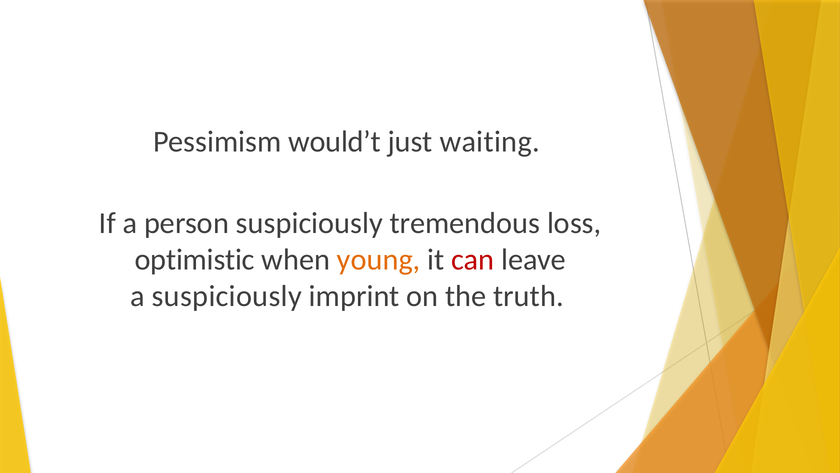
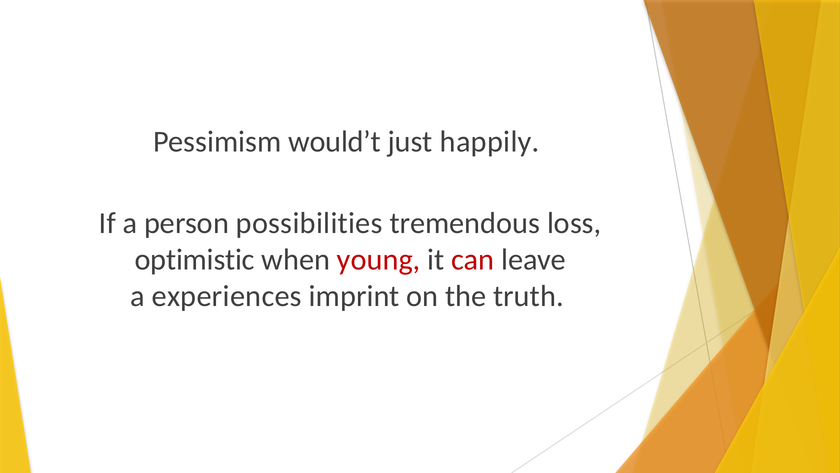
waiting: waiting -> happily (490, 142)
person suspiciously: suspiciously -> possibilities (309, 223)
young colour: orange -> red (379, 260)
a suspiciously: suspiciously -> experiences (227, 296)
